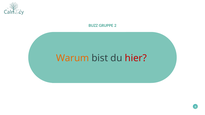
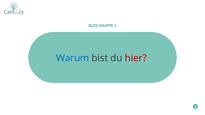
Warum colour: orange -> blue (73, 58)
